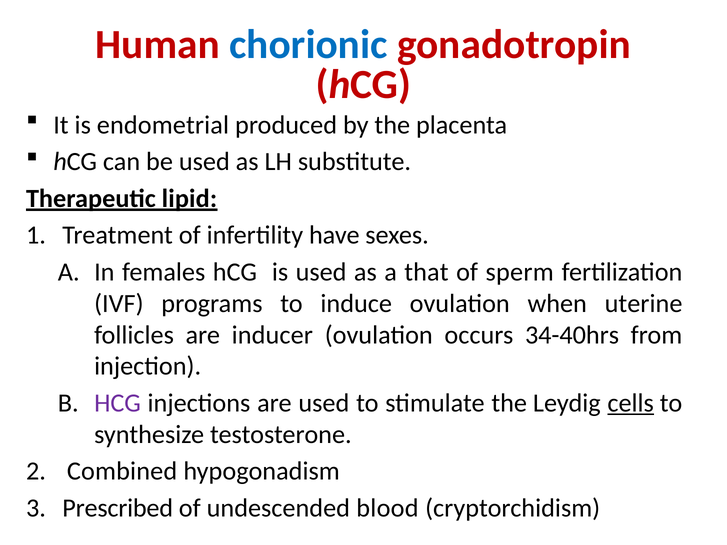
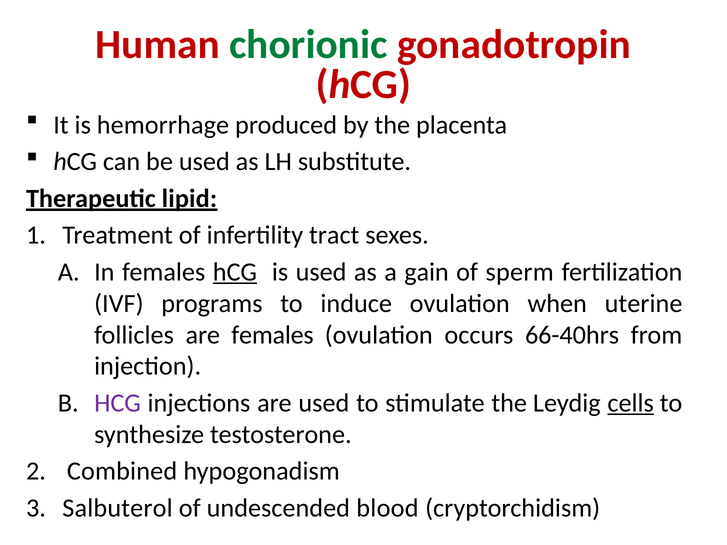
chorionic colour: blue -> green (308, 45)
endometrial: endometrial -> hemorrhage (163, 125)
have: have -> tract (334, 235)
hCG underline: none -> present (235, 272)
that: that -> gain (427, 272)
are inducer: inducer -> females (273, 335)
34-40hrs: 34-40hrs -> 66-40hrs (572, 335)
Prescribed: Prescribed -> Salbuterol (118, 508)
